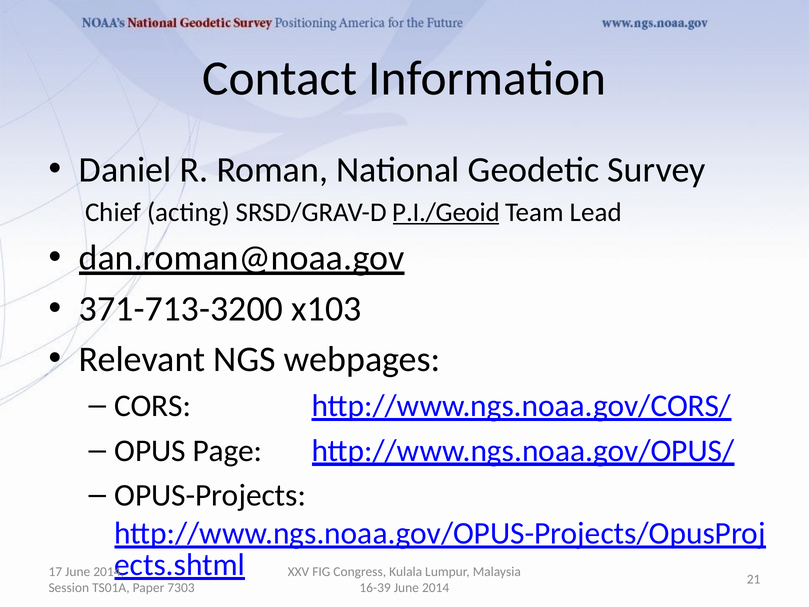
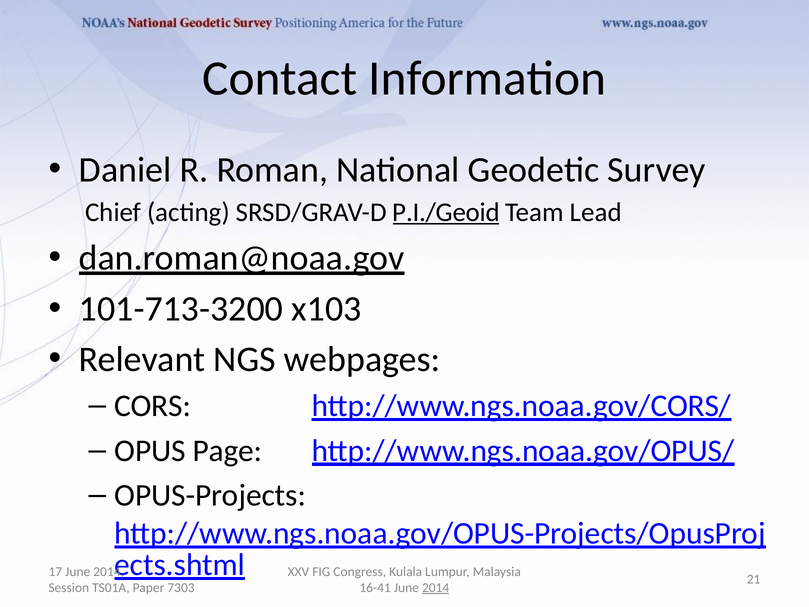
371-713-3200: 371-713-3200 -> 101-713-3200 (181, 309)
16-39: 16-39 -> 16-41 (375, 588)
2014 underline: none -> present (436, 588)
